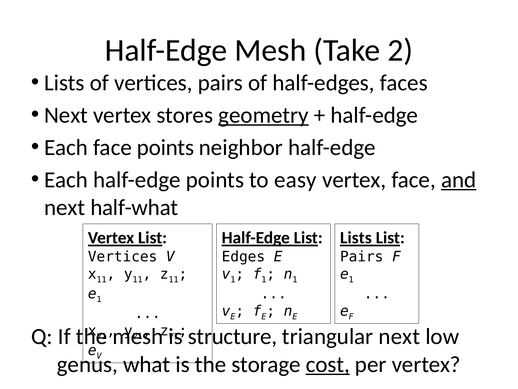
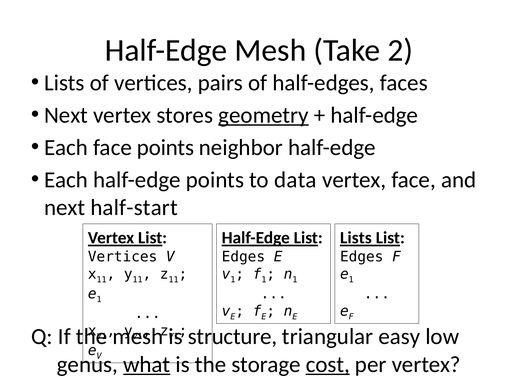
easy: easy -> data (295, 180)
and underline: present -> none (459, 180)
half-what: half-what -> half-start (134, 207)
Pairs: Pairs -> Edges (362, 256)
triangular next: next -> easy (399, 336)
what underline: none -> present (147, 364)
